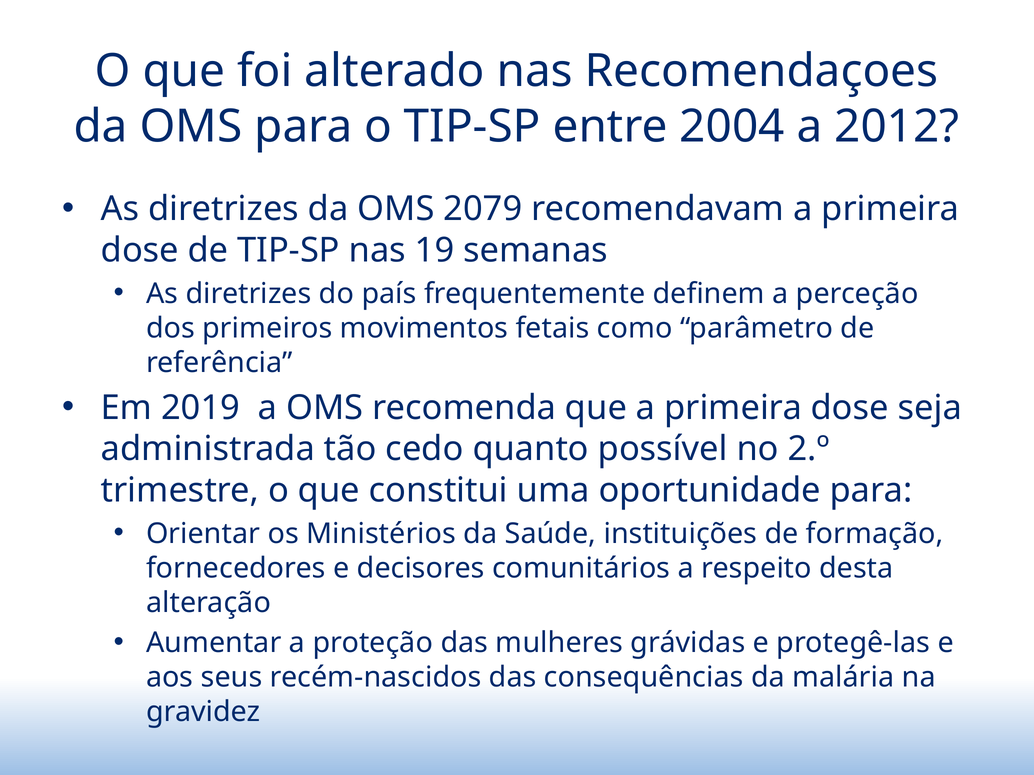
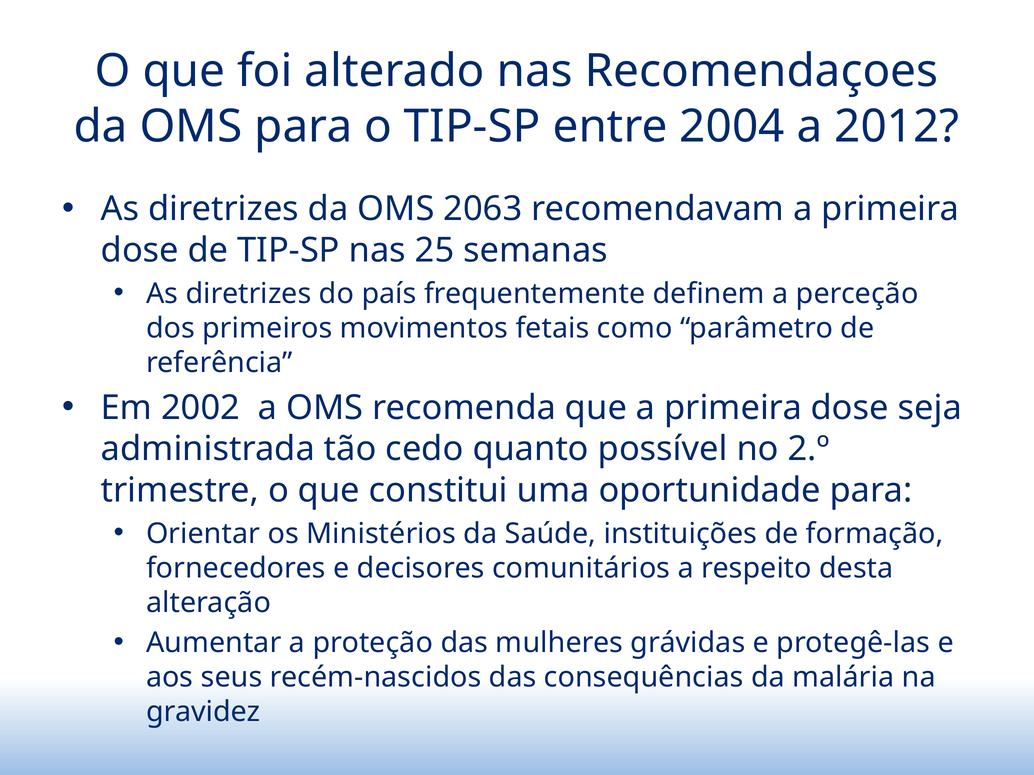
2079: 2079 -> 2063 (483, 209)
19: 19 -> 25 (435, 251)
2019: 2019 -> 2002 (201, 408)
